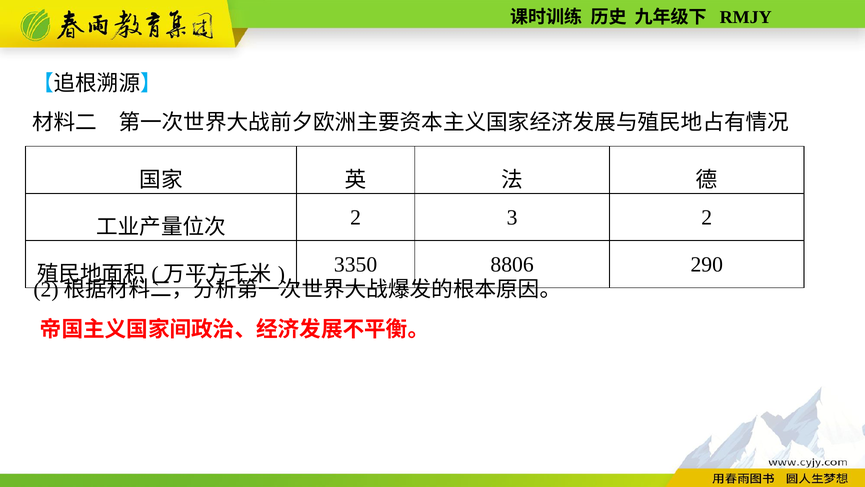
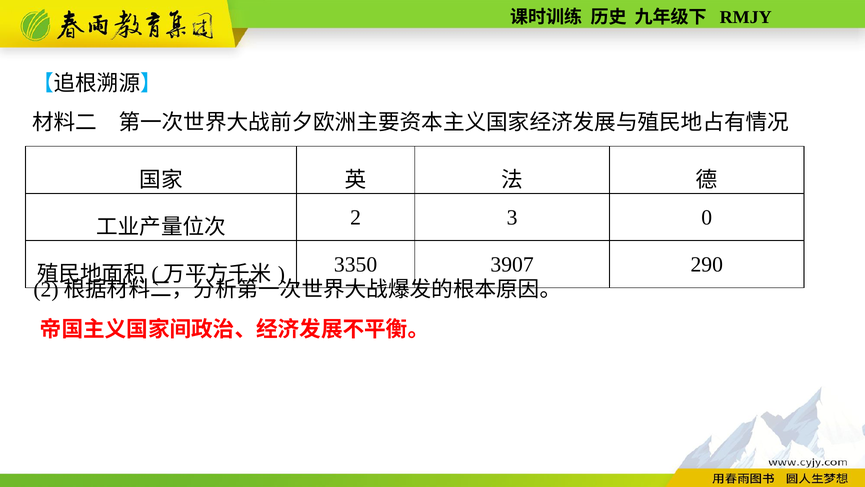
3 2: 2 -> 0 (707, 217)
8806: 8806 -> 3907 (512, 264)
